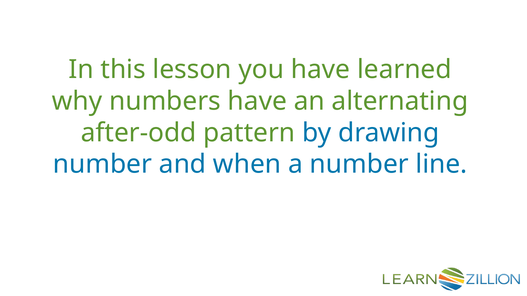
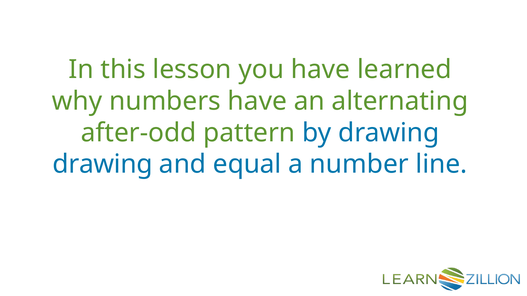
number: number -> drawing (103, 164)
when: when -> equal (247, 164)
